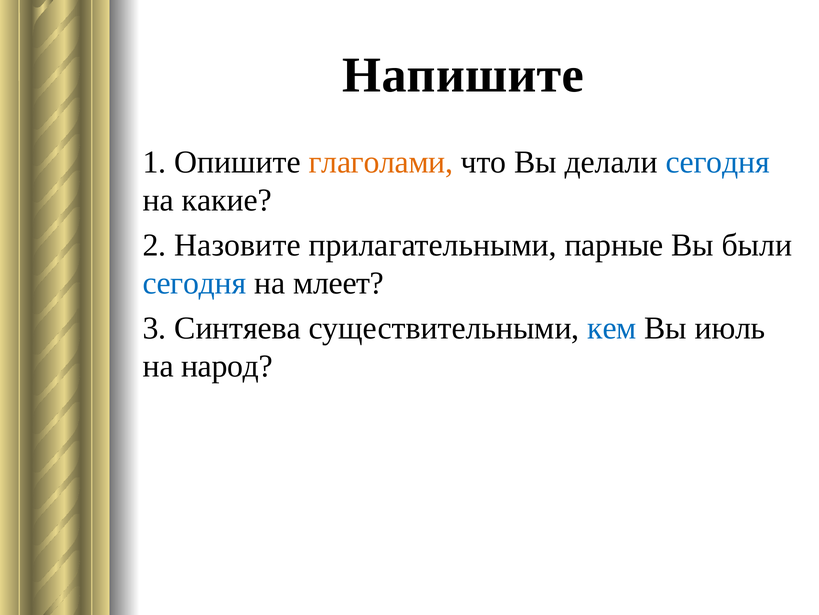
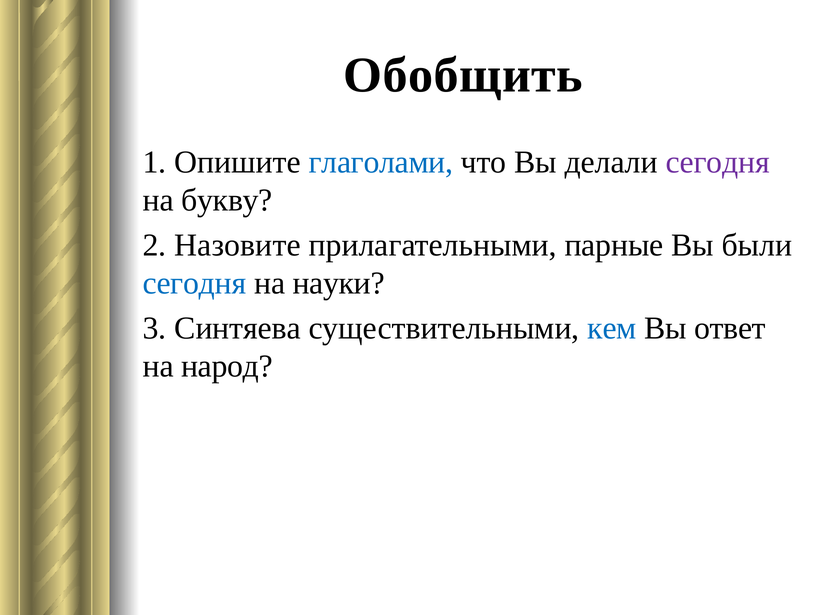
Напишите: Напишите -> Обобщить (463, 75)
глаголами colour: orange -> blue (381, 162)
сегодня colour: blue -> purple (718, 162)
какие: какие -> букву (227, 200)
млеет: млеет -> науки (339, 283)
июль: июль -> ответ (730, 328)
